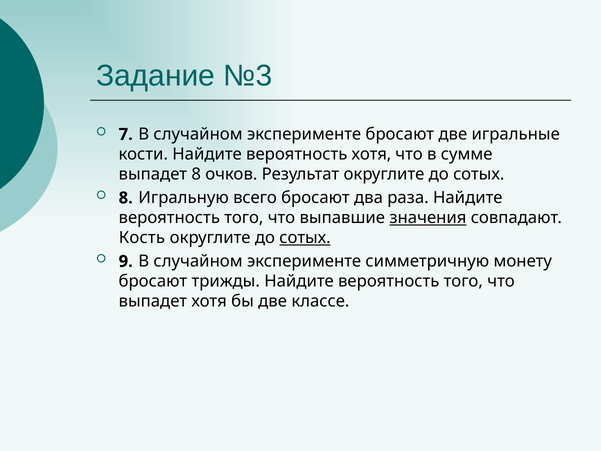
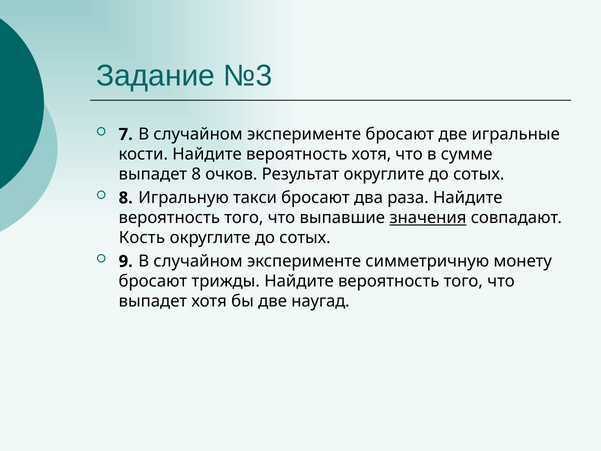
всего: всего -> такси (255, 198)
сотых underline: present -> none (305, 238)
классе: классе -> наугад (320, 301)
